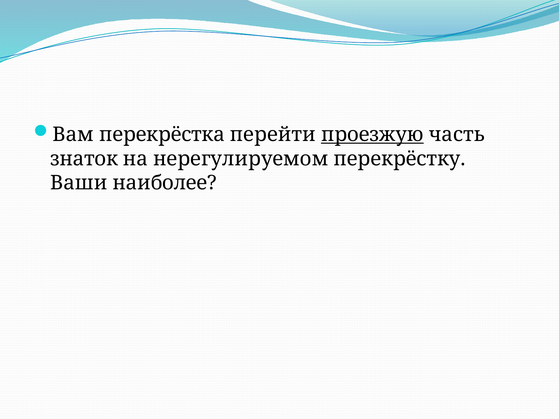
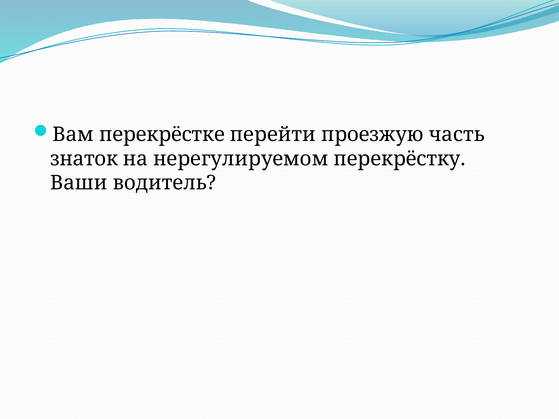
перекрёстка: перекрёстка -> перекрёстке (162, 135)
проезжую underline: present -> none (372, 135)
наиболее: наиболее -> водитель (165, 183)
